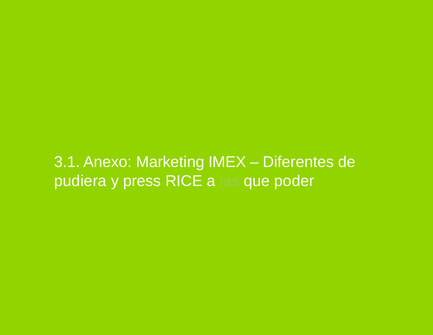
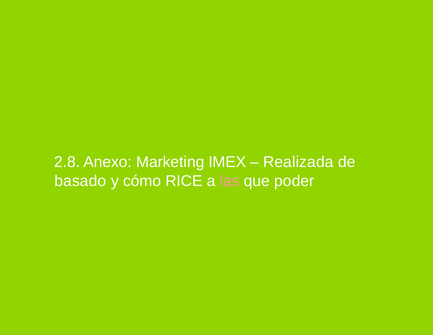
3.1: 3.1 -> 2.8 (67, 162)
Diferentes: Diferentes -> Realizada (298, 162)
pudiera: pudiera -> basado (80, 181)
press: press -> cómo (142, 181)
las colour: light green -> pink (230, 181)
